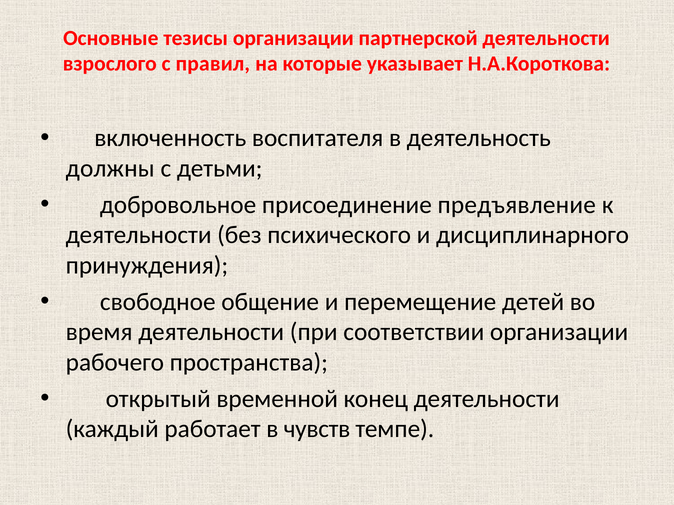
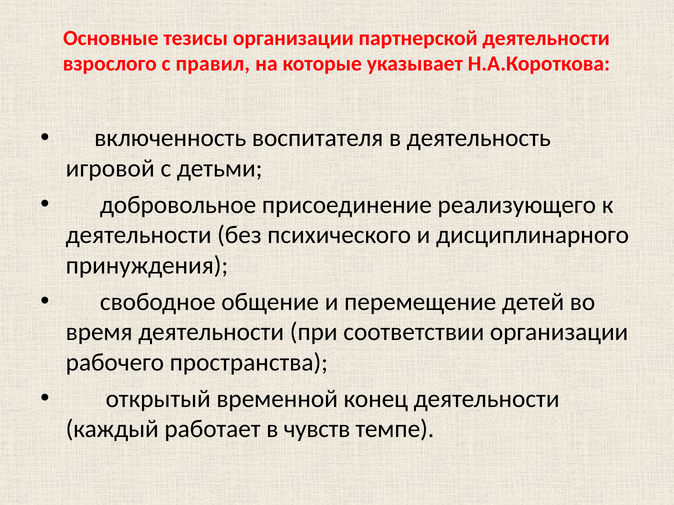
должны: должны -> игровой (110, 169)
предъявление: предъявление -> реализующего (517, 205)
